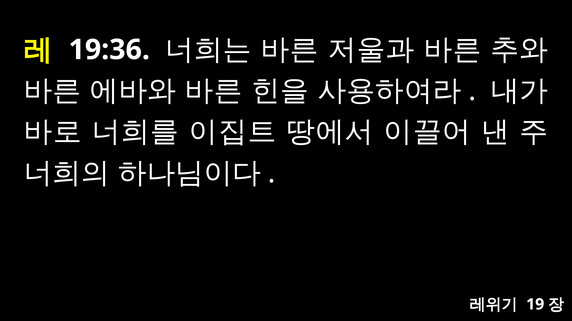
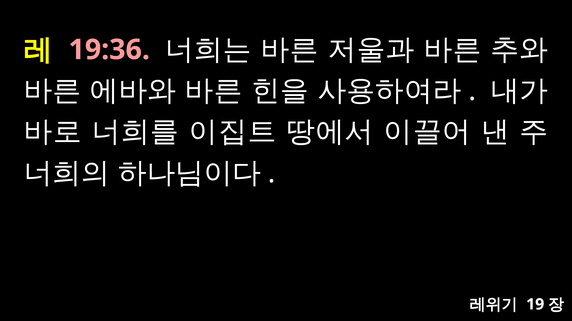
19:36 colour: white -> pink (109, 50)
